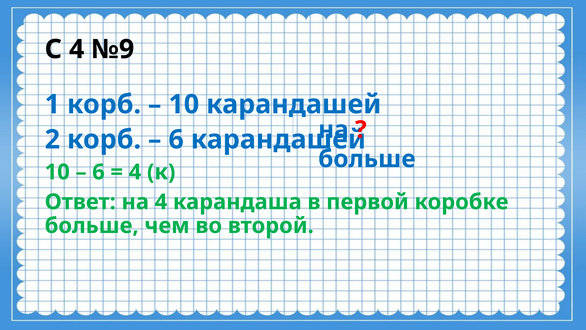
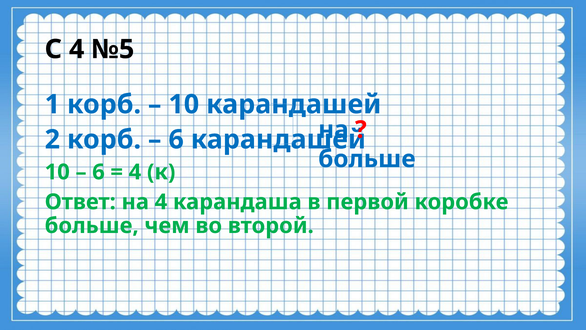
№9: №9 -> №5 (113, 49)
